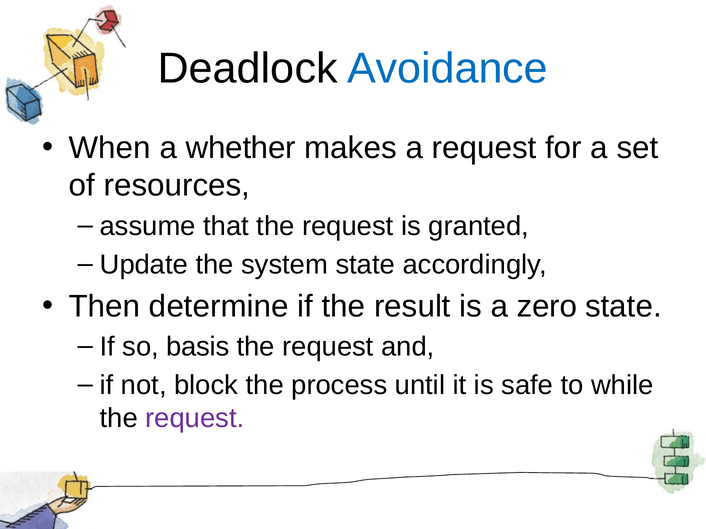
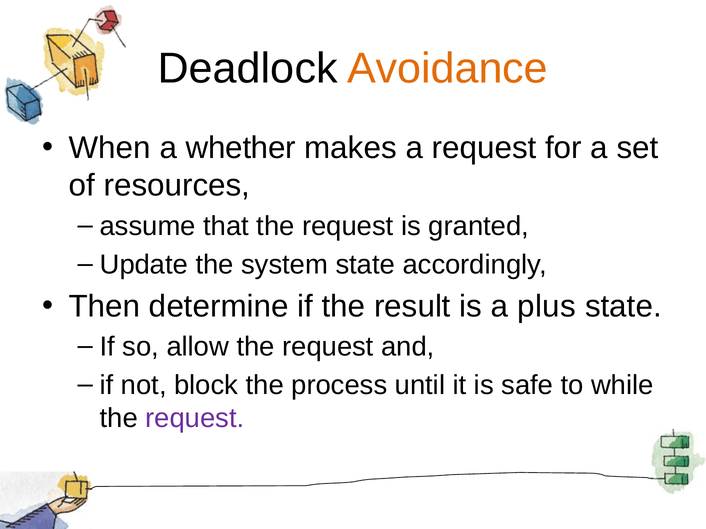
Avoidance colour: blue -> orange (448, 68)
zero: zero -> plus (547, 307)
basis: basis -> allow (198, 347)
